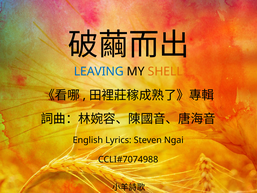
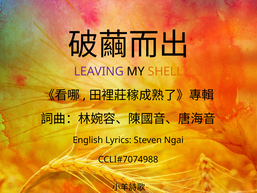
LEAVING colour: blue -> purple (99, 71)
